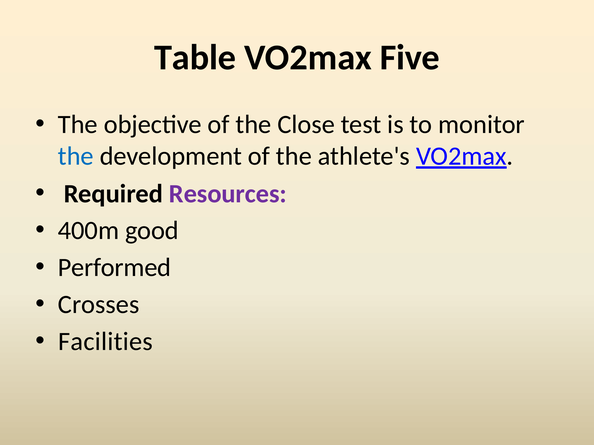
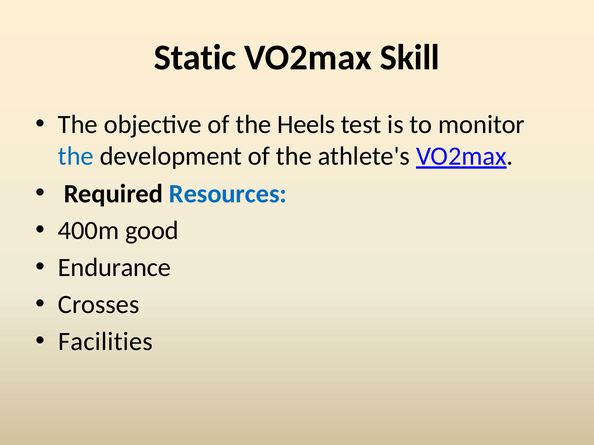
Table: Table -> Static (195, 58)
Five: Five -> Skill (410, 58)
Close: Close -> Heels (306, 125)
Resources colour: purple -> blue (228, 194)
Performed: Performed -> Endurance (114, 268)
